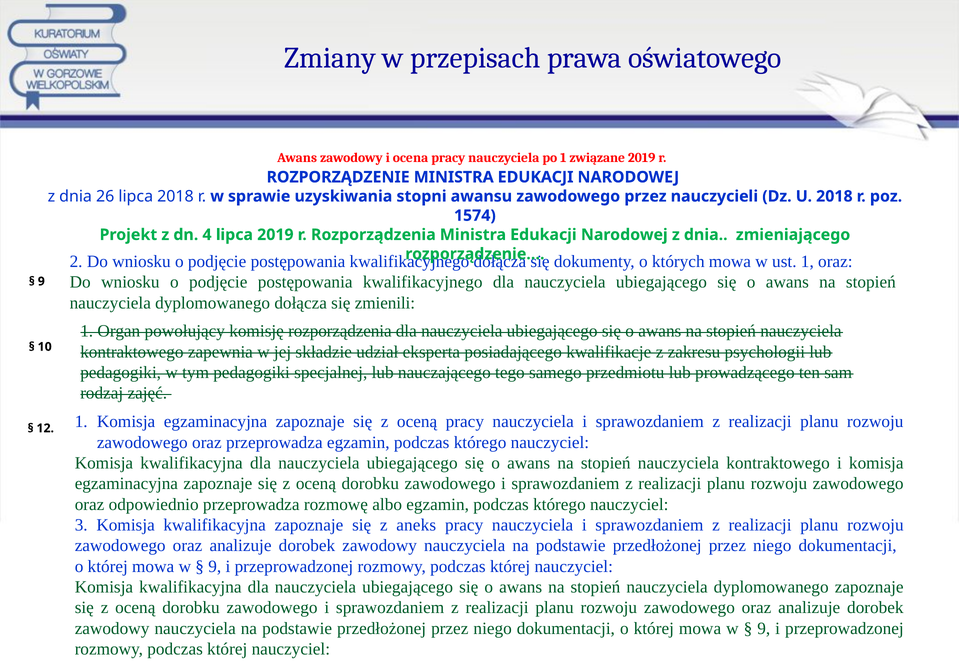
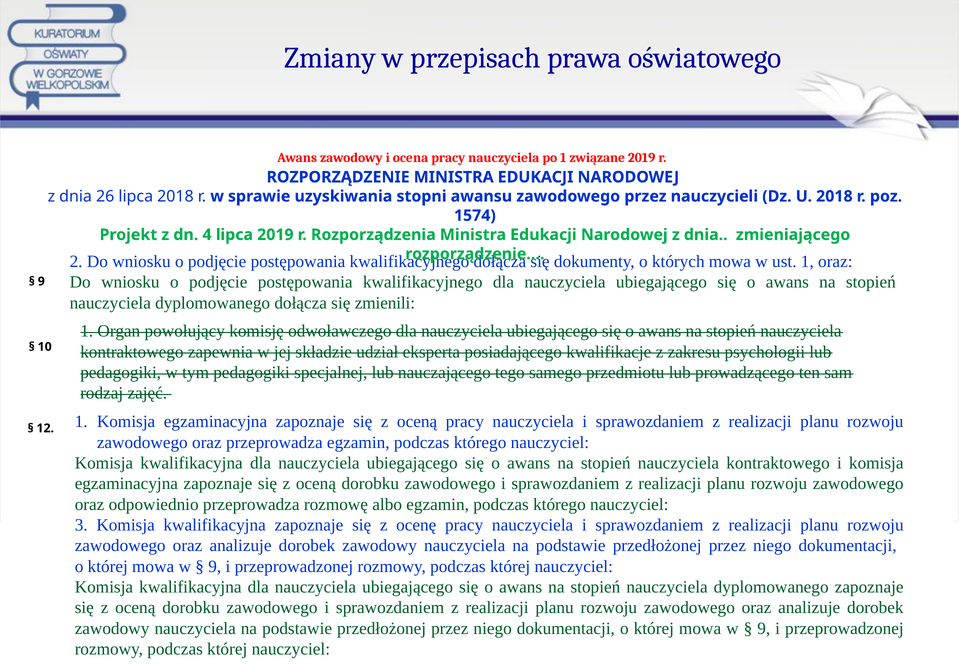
komisję rozporządzenia: rozporządzenia -> odwoławczego (340, 331)
aneks: aneks -> ocenę (416, 525)
